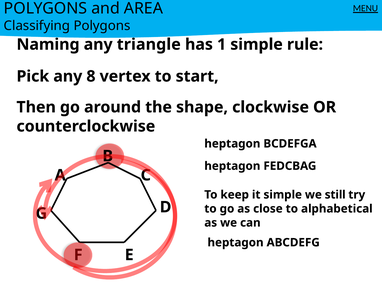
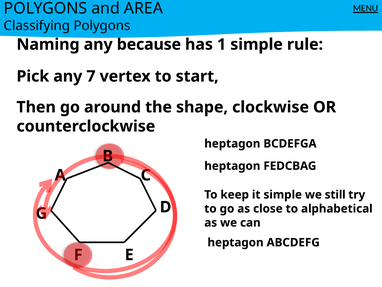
triangle: triangle -> because (149, 44)
8: 8 -> 7 (91, 76)
